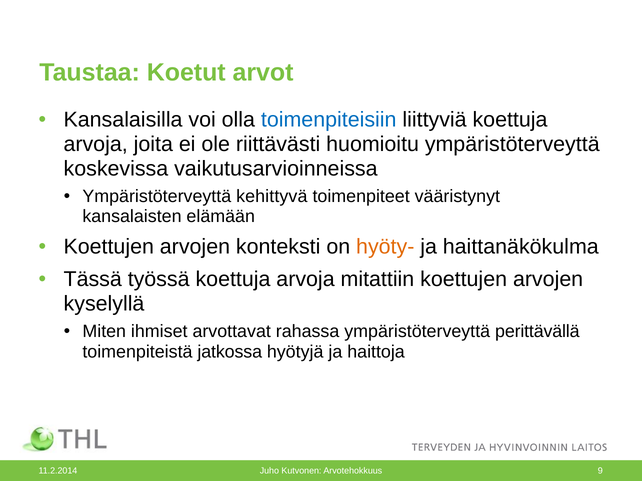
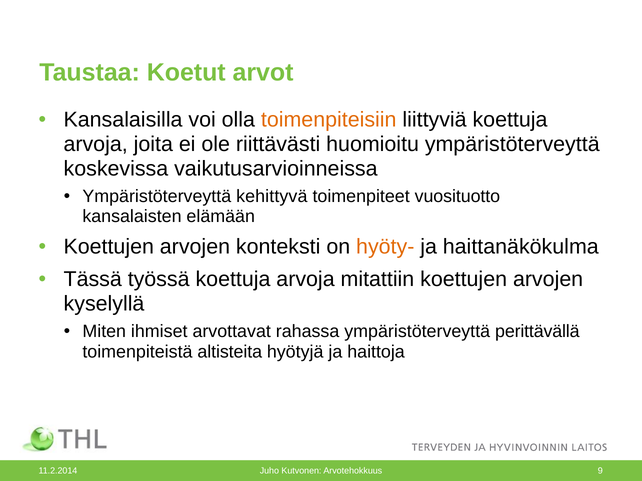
toimenpiteisiin colour: blue -> orange (329, 120)
vääristynyt: vääristynyt -> vuosituotto (457, 196)
jatkossa: jatkossa -> altisteita (230, 352)
